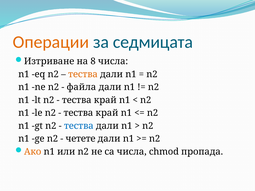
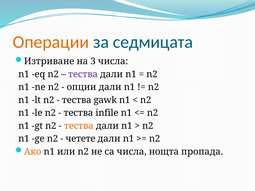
8: 8 -> 3 (93, 61)
тества colour: orange -> purple (83, 74)
файла: файла -> опции (81, 87)
край: край -> gawk (105, 100)
край: край -> infile (107, 113)
тества colour: blue -> orange (79, 126)
chmod: chmod -> нощта (164, 152)
